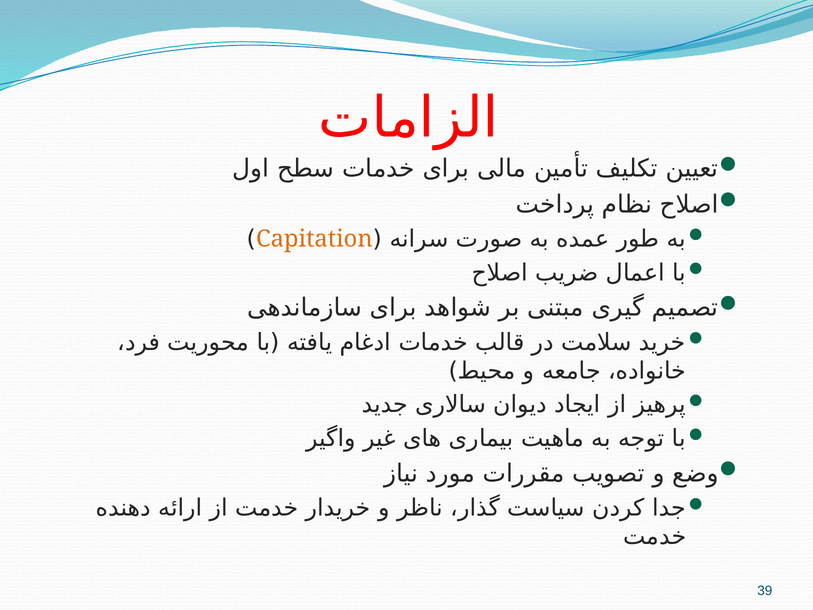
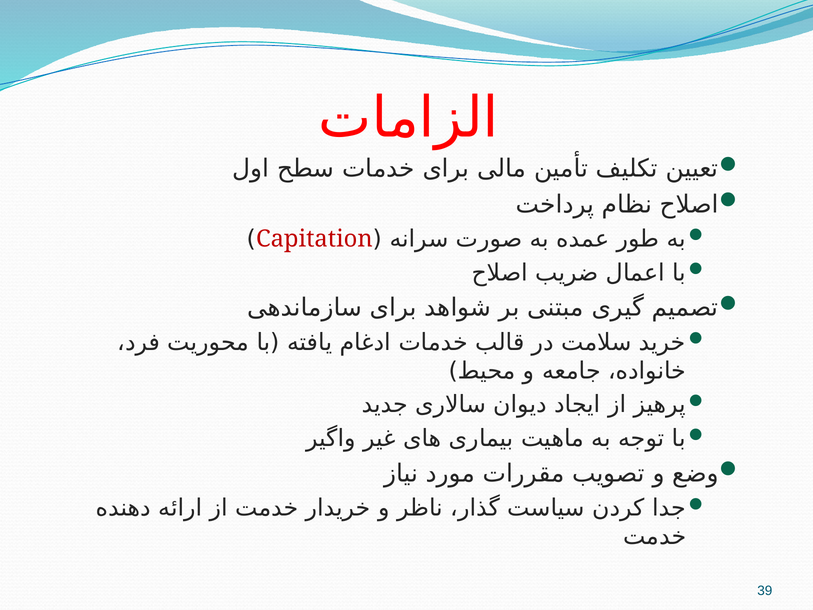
Capitation colour: orange -> red (314, 239)
